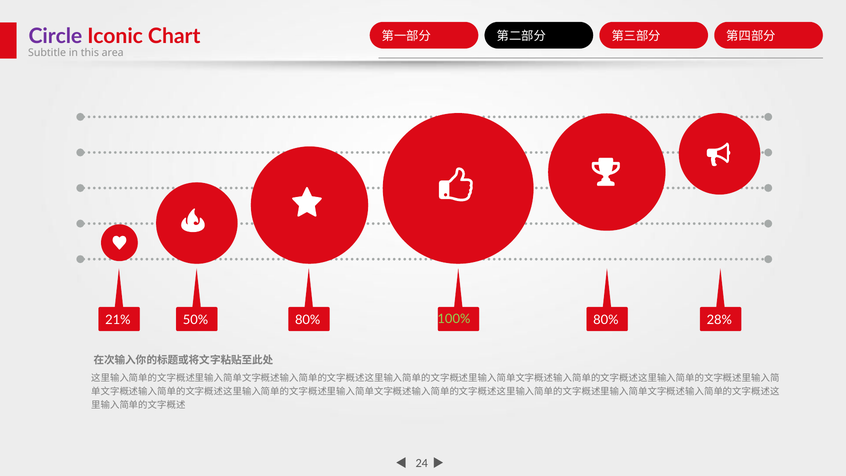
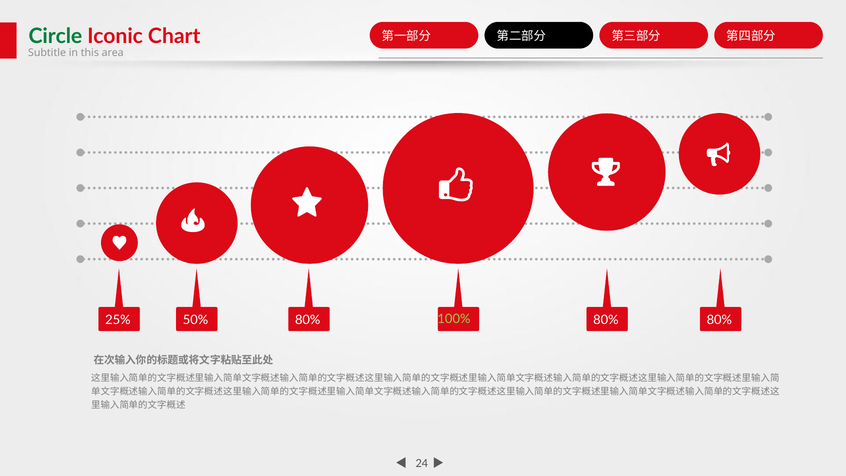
Circle colour: purple -> green (55, 36)
21%: 21% -> 25% (118, 320)
80% 28%: 28% -> 80% (719, 320)
